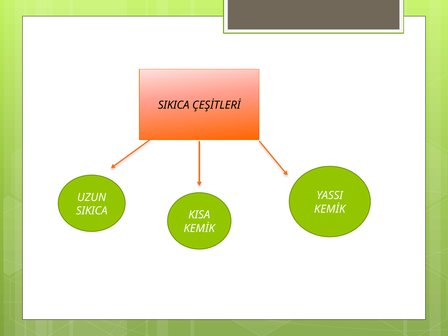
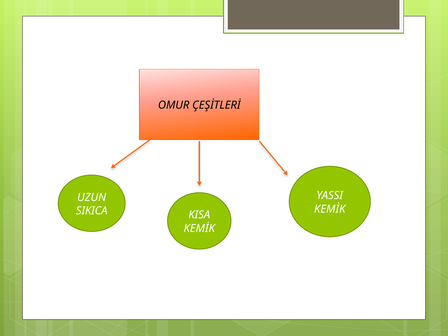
SIKICA: SIKICA -> OMUR (174, 105)
